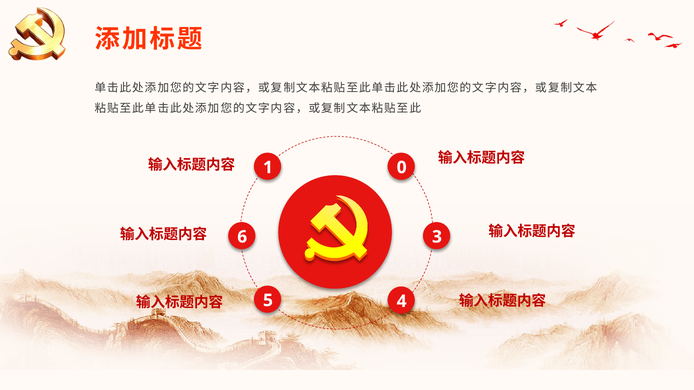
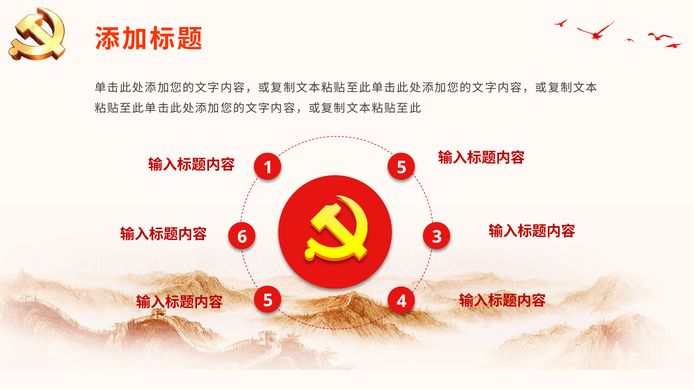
1 0: 0 -> 5 (402, 168)
